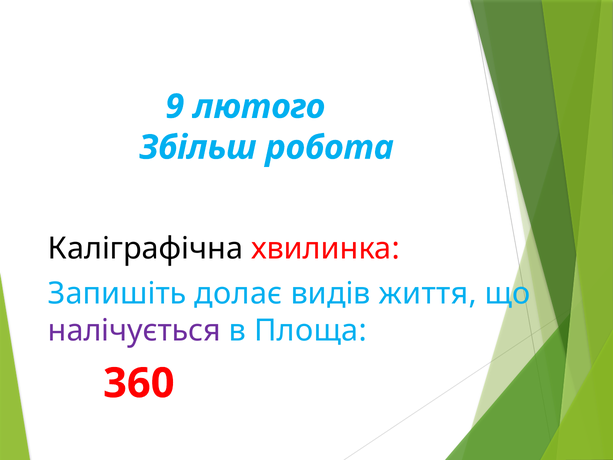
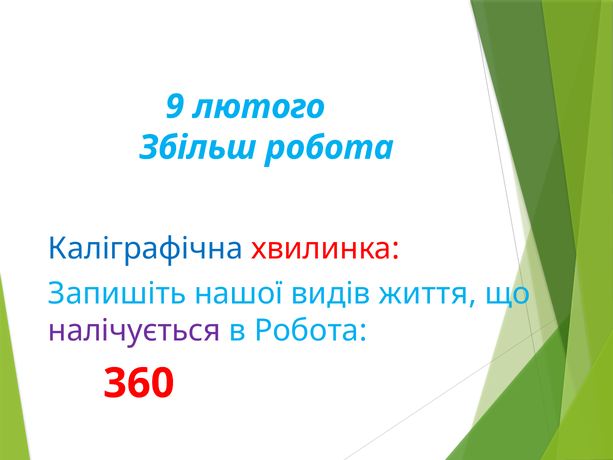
Каліграфічна colour: black -> blue (146, 248)
долає: долає -> нашої (239, 294)
в Площа: Площа -> Робота (311, 330)
